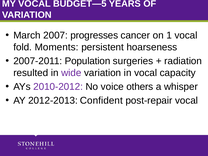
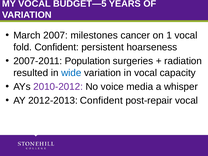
progresses: progresses -> milestones (94, 35)
fold Moments: Moments -> Confident (57, 47)
wide colour: purple -> blue (71, 73)
others: others -> media (140, 87)
